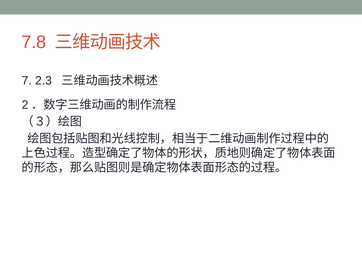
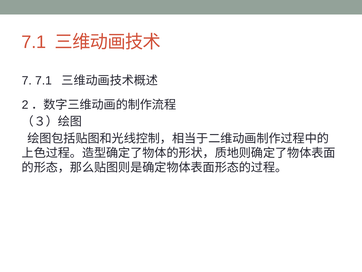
7.8: 7.8 -> 7.1 (34, 42)
7 2.3: 2.3 -> 7.1 (43, 80)
